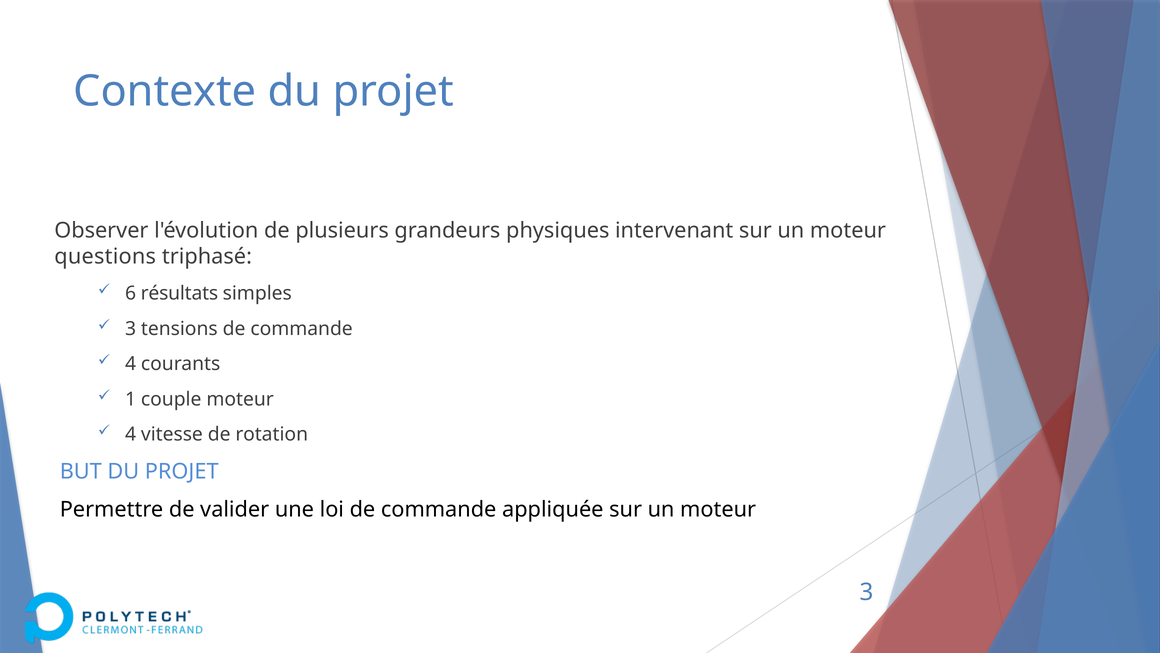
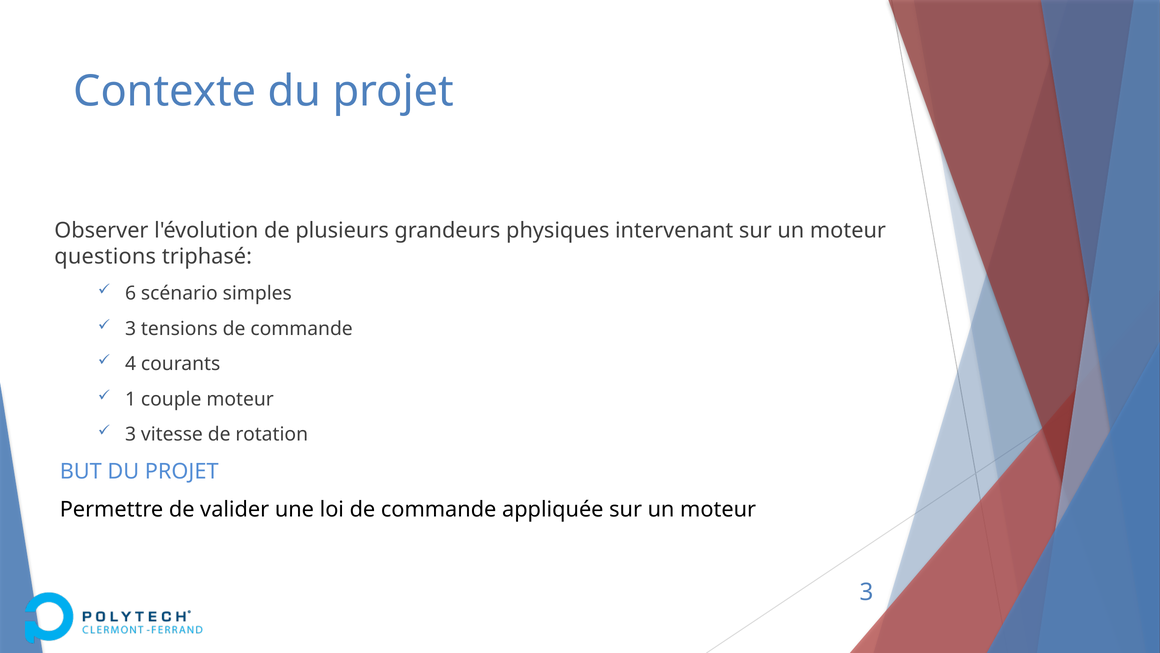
résultats: résultats -> scénario (179, 293)
4: 4 -> 3 (131, 434)
